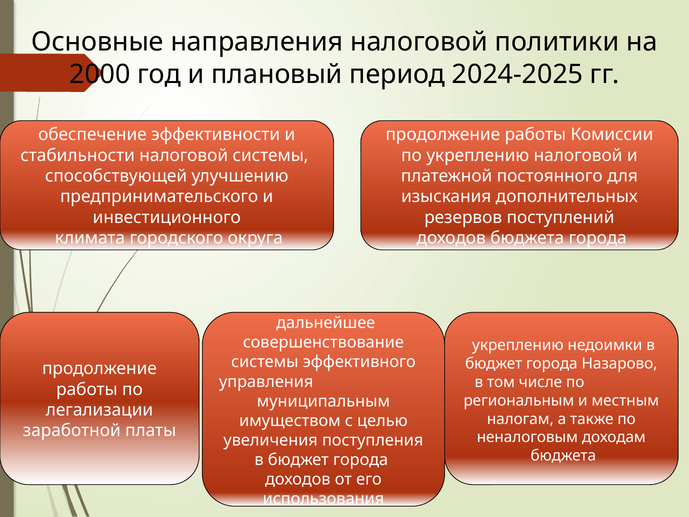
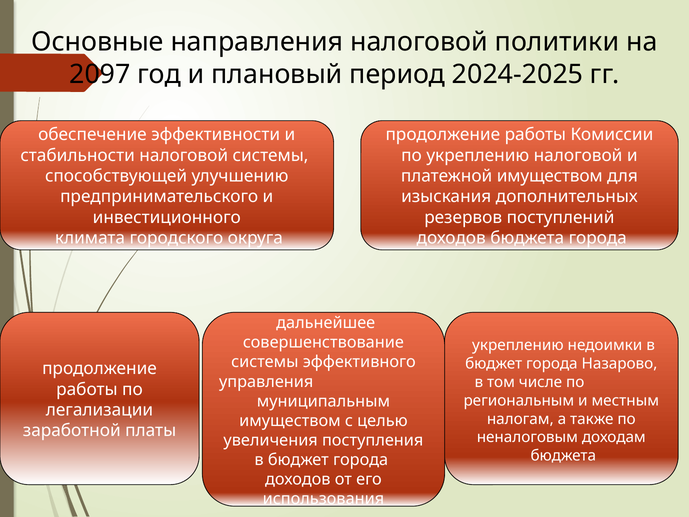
2000: 2000 -> 2097 (100, 74)
платежной постоянного: постоянного -> имуществом (550, 176)
